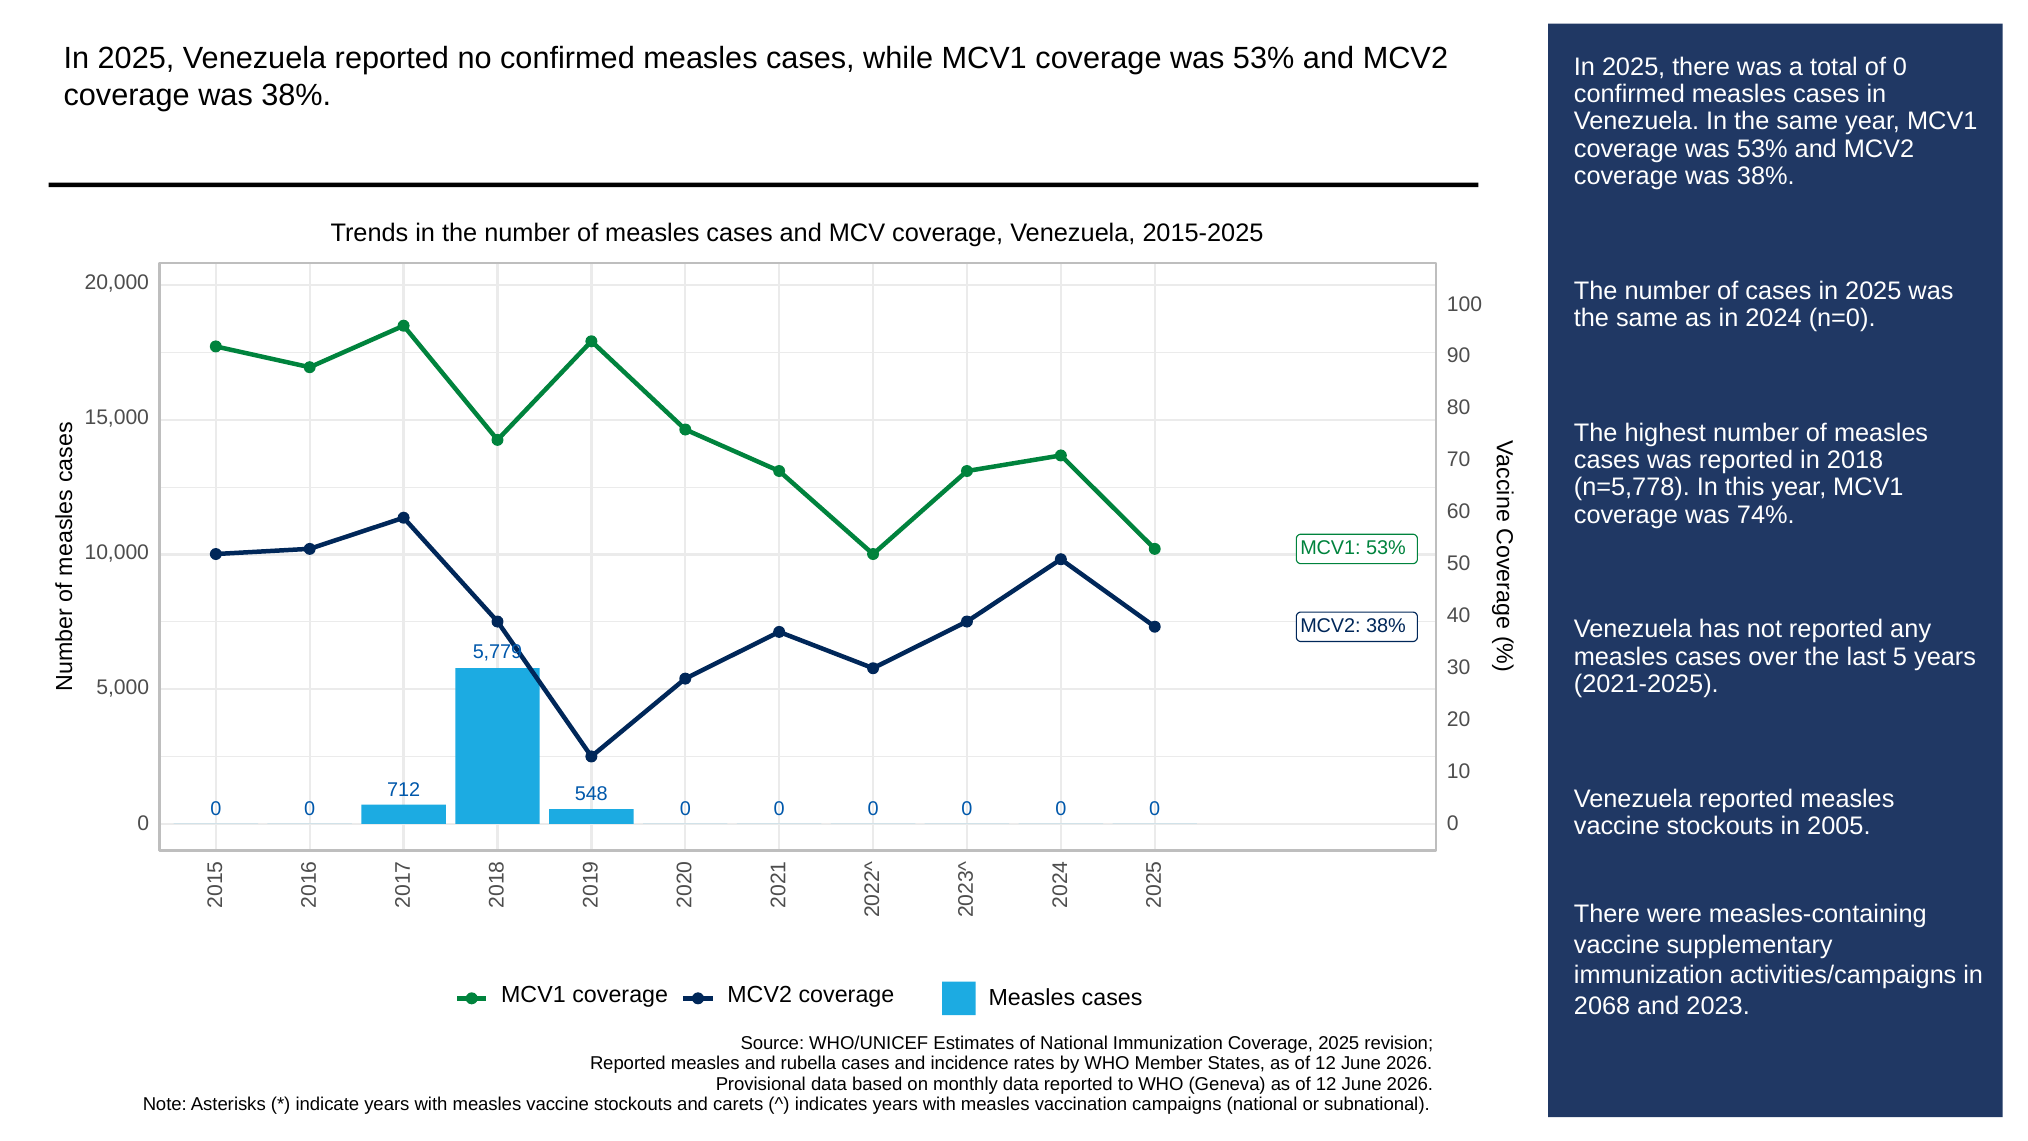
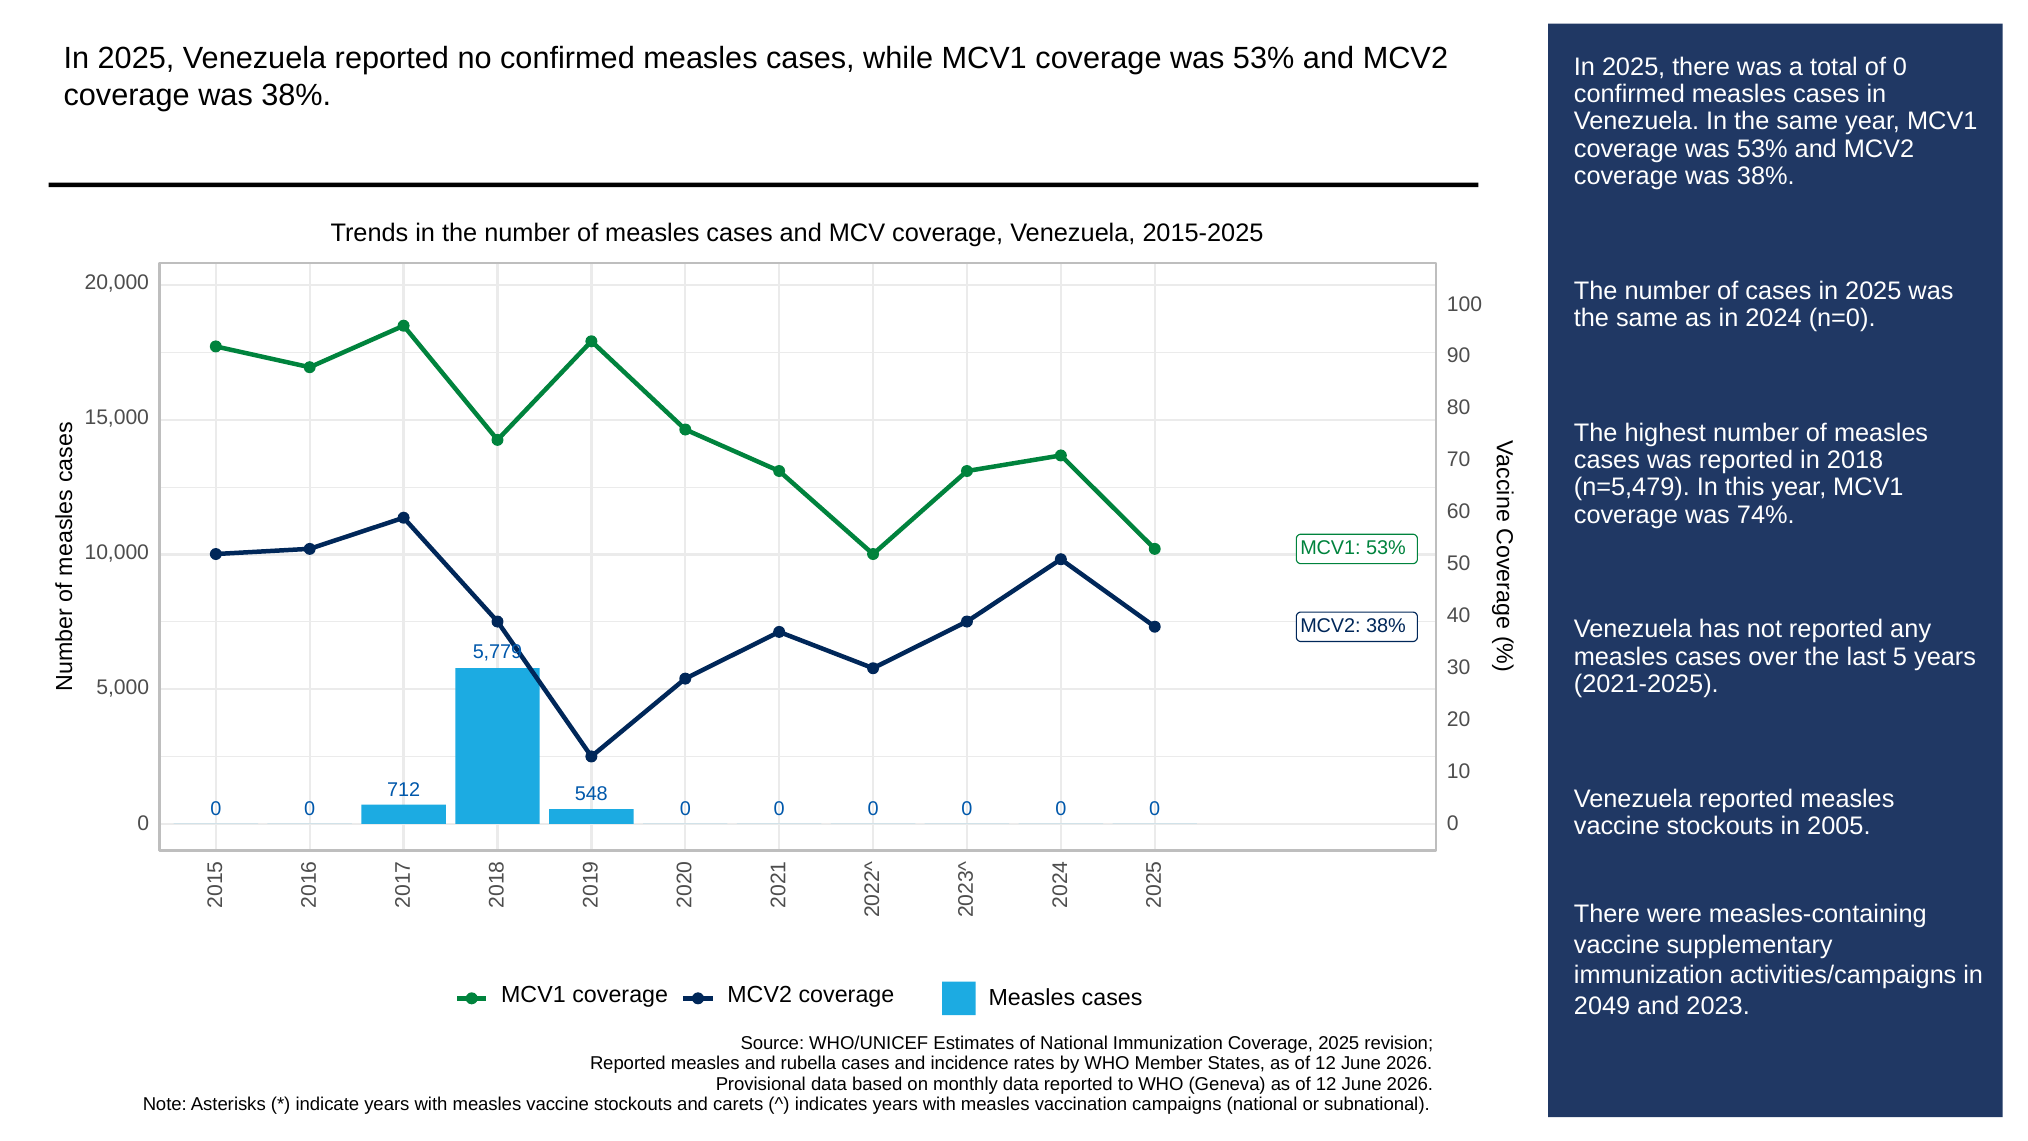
n=5,778: n=5,778 -> n=5,479 (1632, 487)
2068: 2068 -> 2049 (1602, 1005)
